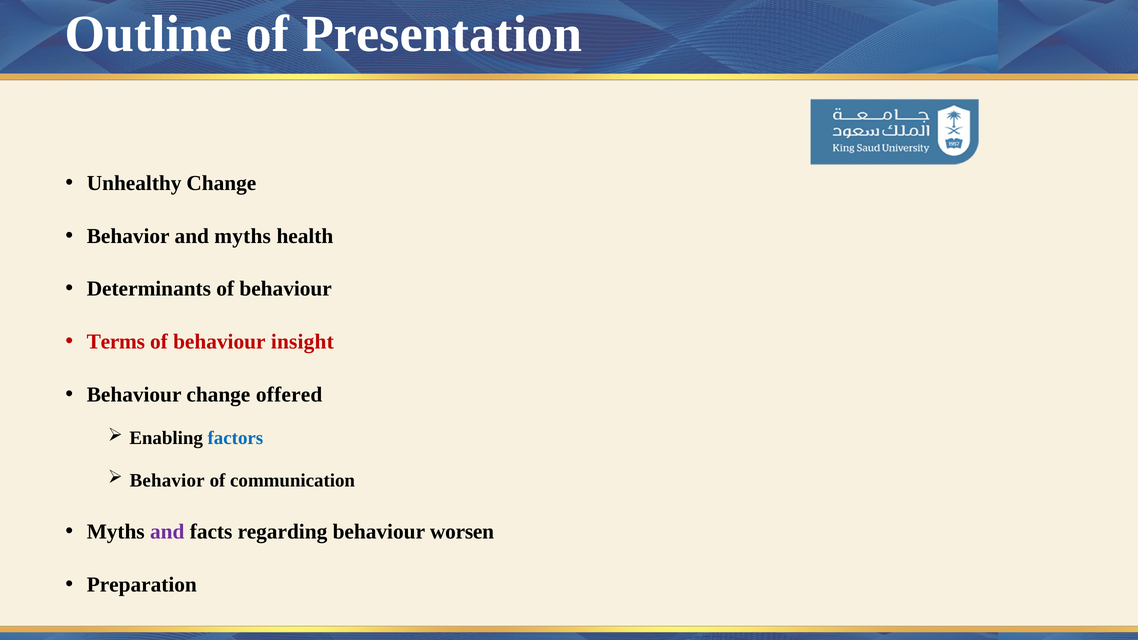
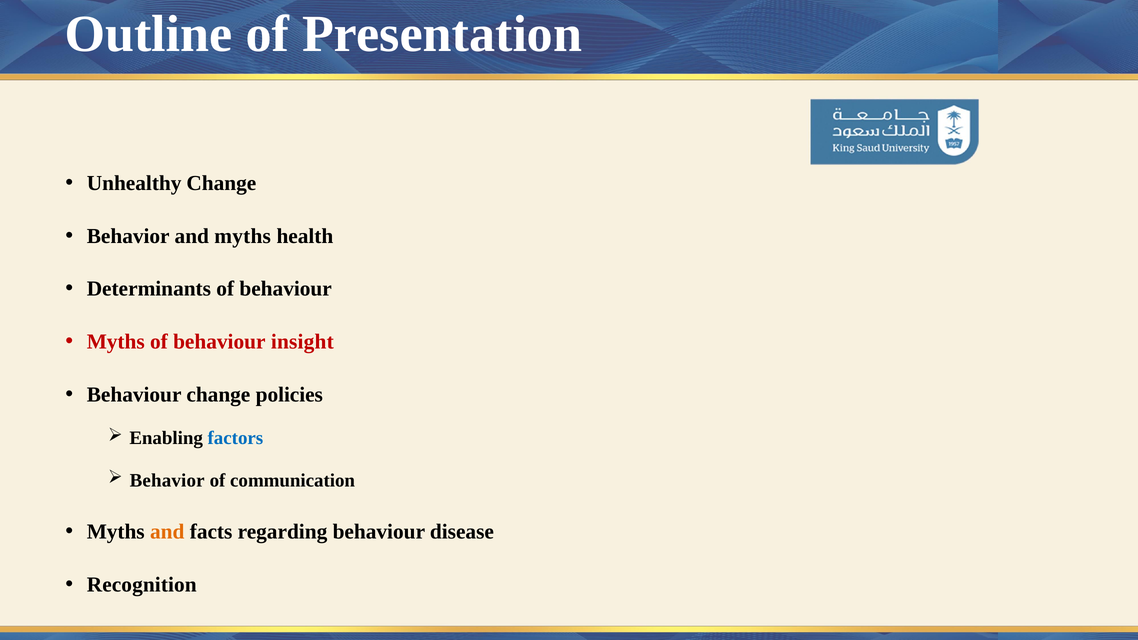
Terms: Terms -> Myths (116, 342)
offered: offered -> policies (289, 395)
and colour: purple -> orange (167, 532)
worsen: worsen -> disease (462, 532)
Preparation: Preparation -> Recognition (142, 585)
